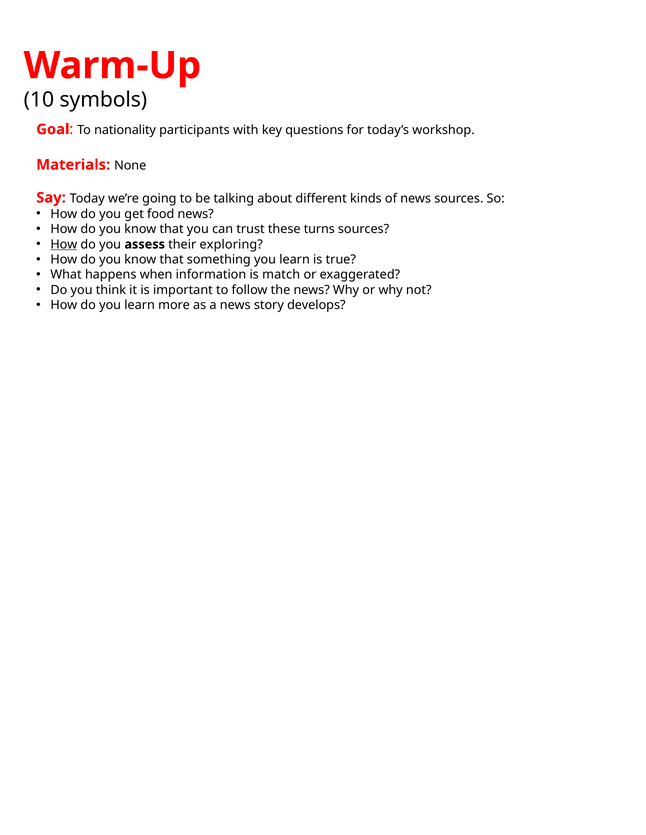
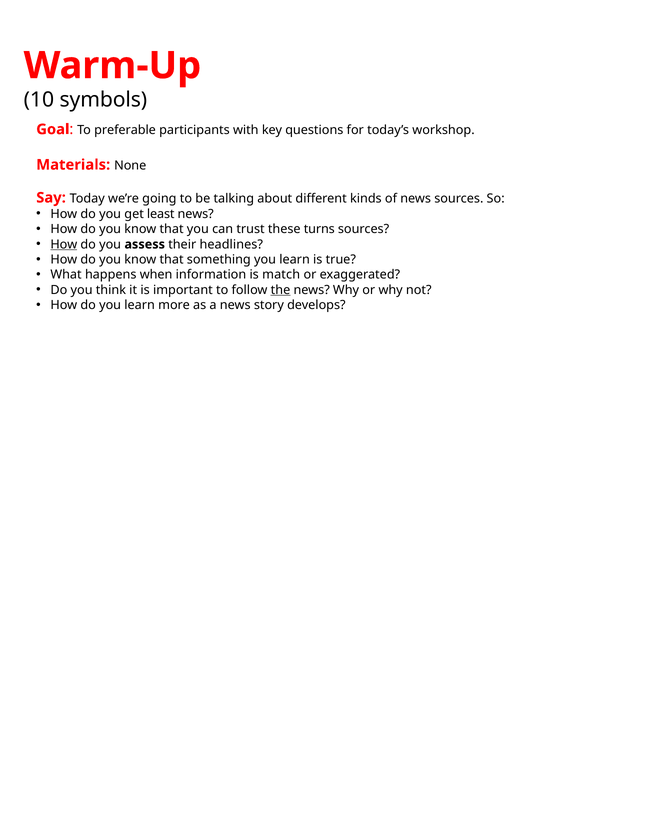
nationality: nationality -> preferable (125, 130)
food: food -> least (161, 214)
exploring: exploring -> headlines (231, 245)
the underline: none -> present (281, 290)
